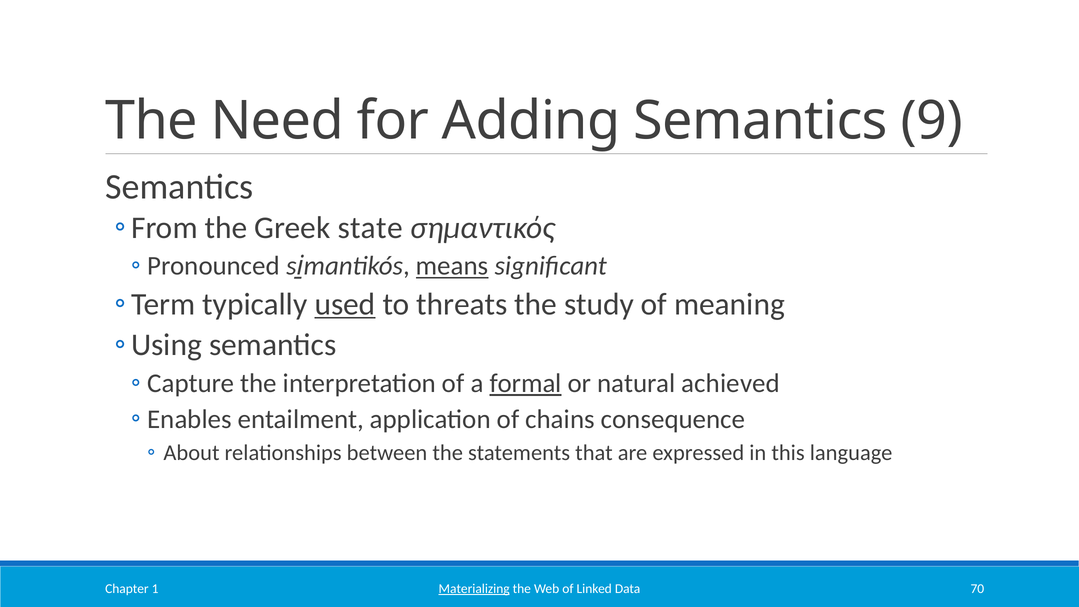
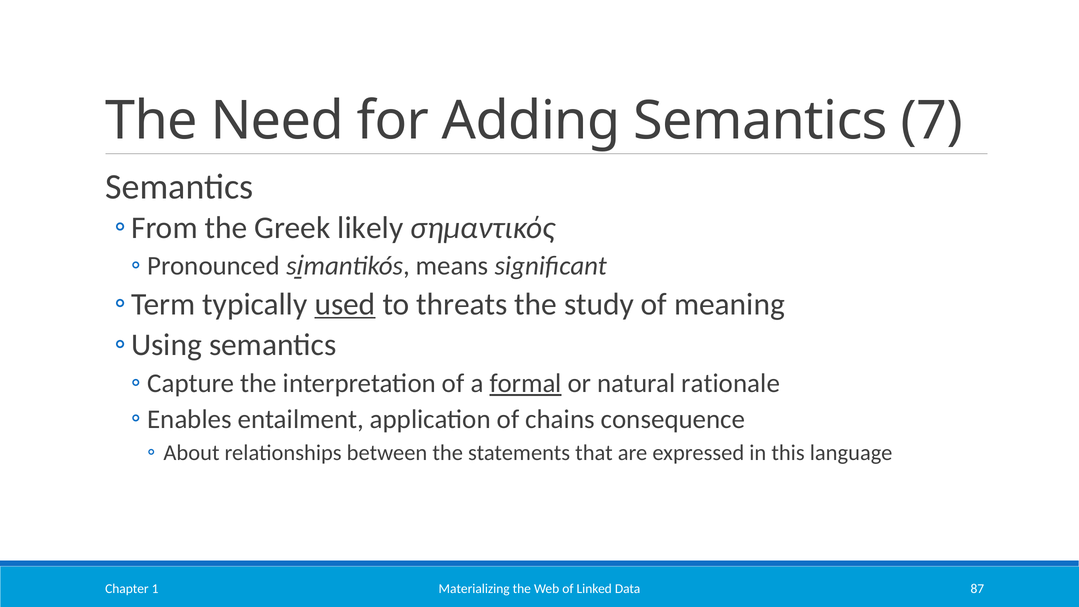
9: 9 -> 7 (932, 121)
state: state -> likely (370, 228)
means underline: present -> none (452, 266)
achieved: achieved -> rationale (731, 383)
Materializing underline: present -> none (474, 589)
70: 70 -> 87 (977, 589)
